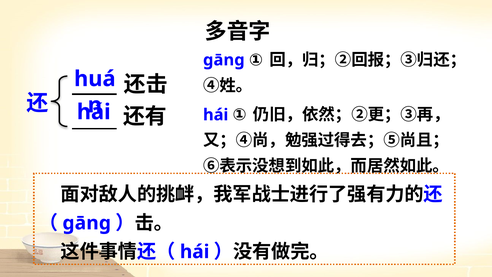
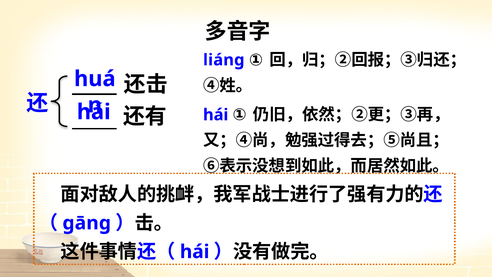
ɡānɡ: ɡānɡ -> liánɡ (224, 60)
